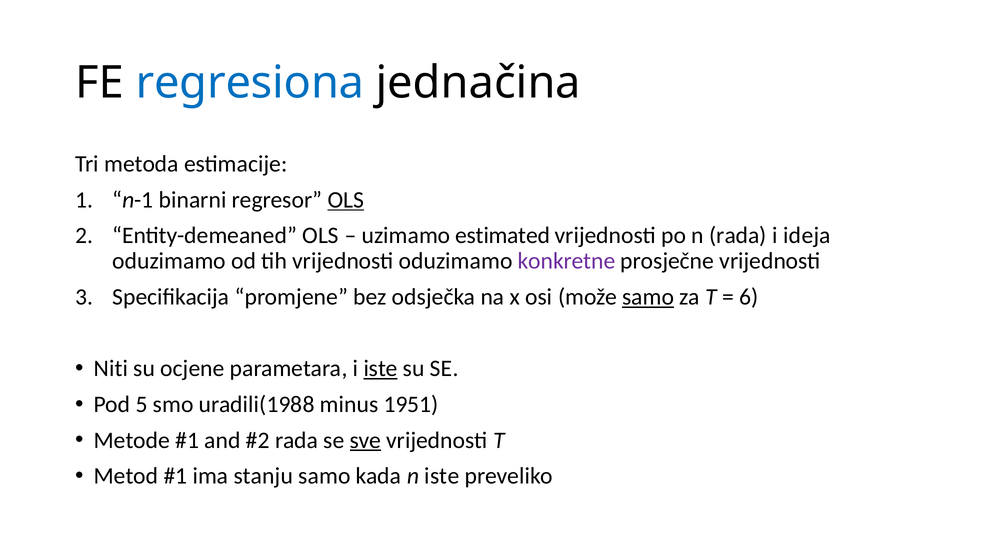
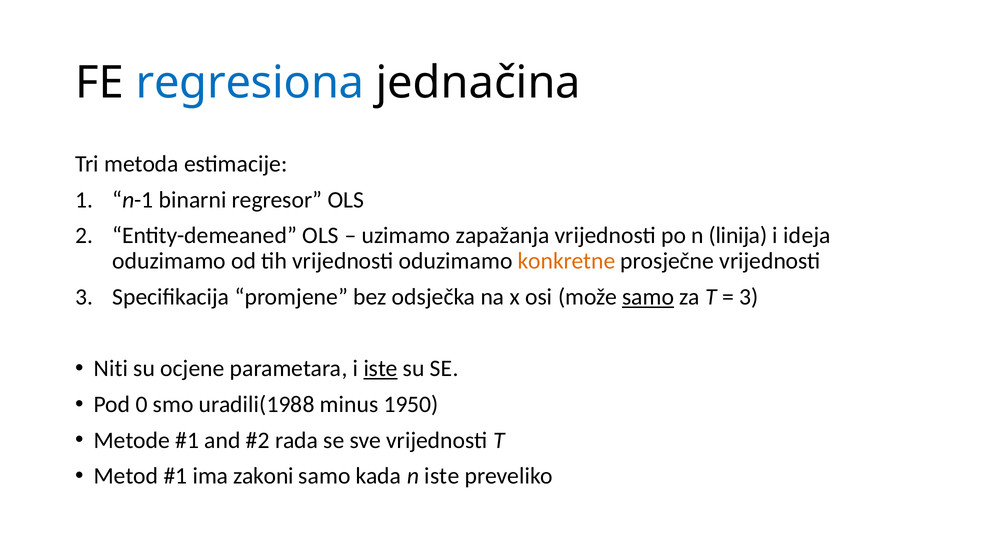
OLS underline: present -> none (346, 200)
estimated: estimated -> zapažanja (503, 236)
n rada: rada -> linija (738, 236)
konkretne colour: purple -> orange (567, 261)
6: 6 -> 3 (749, 297)
5: 5 -> 0 (142, 405)
1951: 1951 -> 1950 (411, 405)
sve underline: present -> none (365, 440)
stanju: stanju -> zakoni (264, 476)
